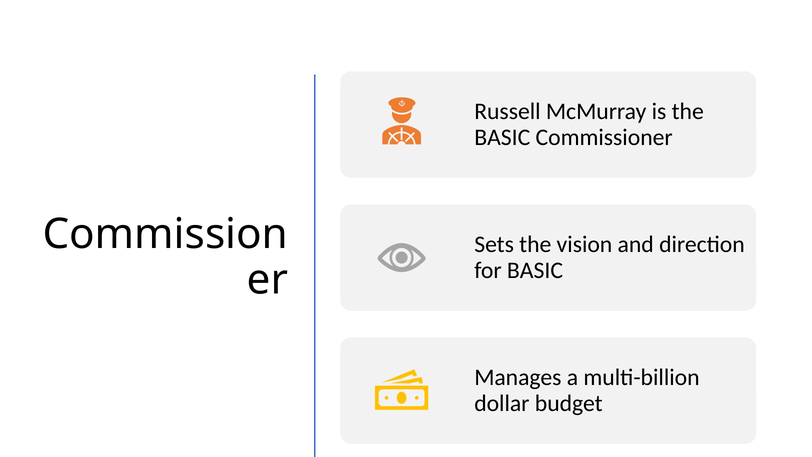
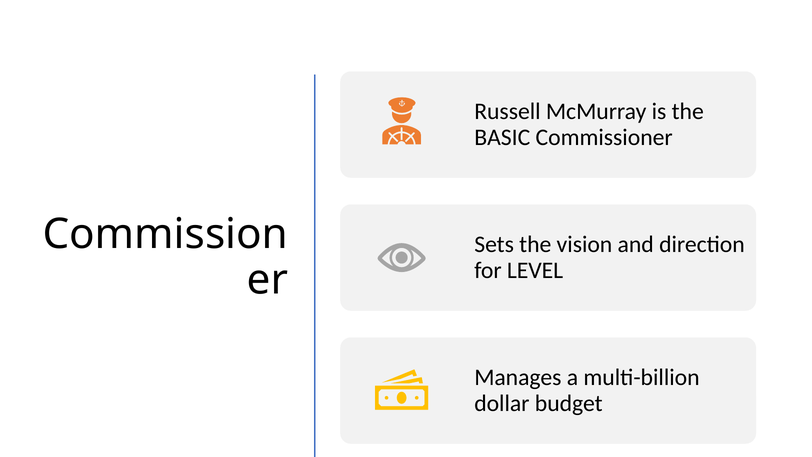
for BASIC: BASIC -> LEVEL (535, 270)
